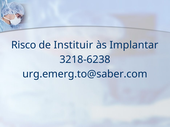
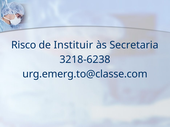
Implantar: Implantar -> Secretaria (134, 45)
urg.emerg.to@saber.com: urg.emerg.to@saber.com -> urg.emerg.to@classe.com (85, 74)
